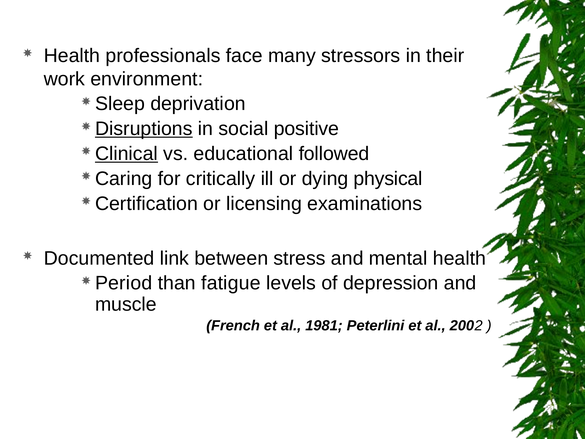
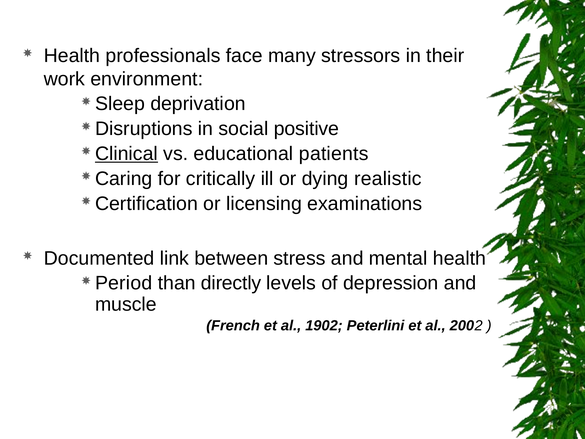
Disruptions underline: present -> none (144, 129)
followed: followed -> patients (334, 154)
physical: physical -> realistic (388, 179)
fatigue: fatigue -> directly (231, 283)
1981: 1981 -> 1902 (324, 325)
